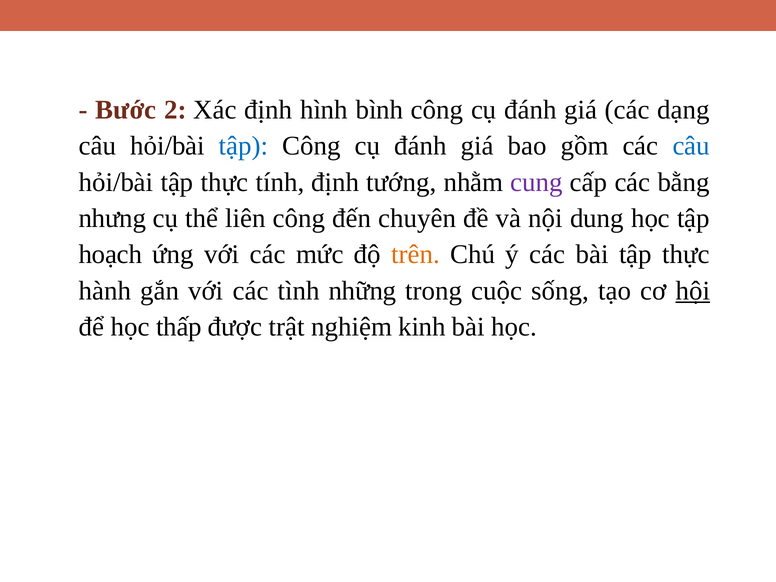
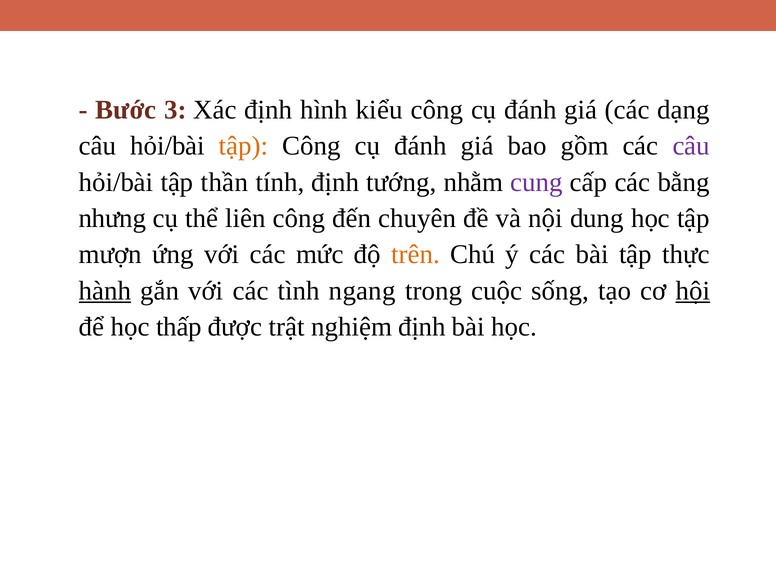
2: 2 -> 3 (175, 110)
bình: bình -> kiểu (379, 110)
tập colour: blue -> orange (244, 146)
câu colour: blue -> purple (691, 146)
hỏi/bài tập thực: thực -> thần (224, 182)
hoạch: hoạch -> mượn (110, 254)
hành underline: none -> present (105, 291)
những: những -> ngang (362, 291)
nghiệm kinh: kinh -> định (422, 327)
